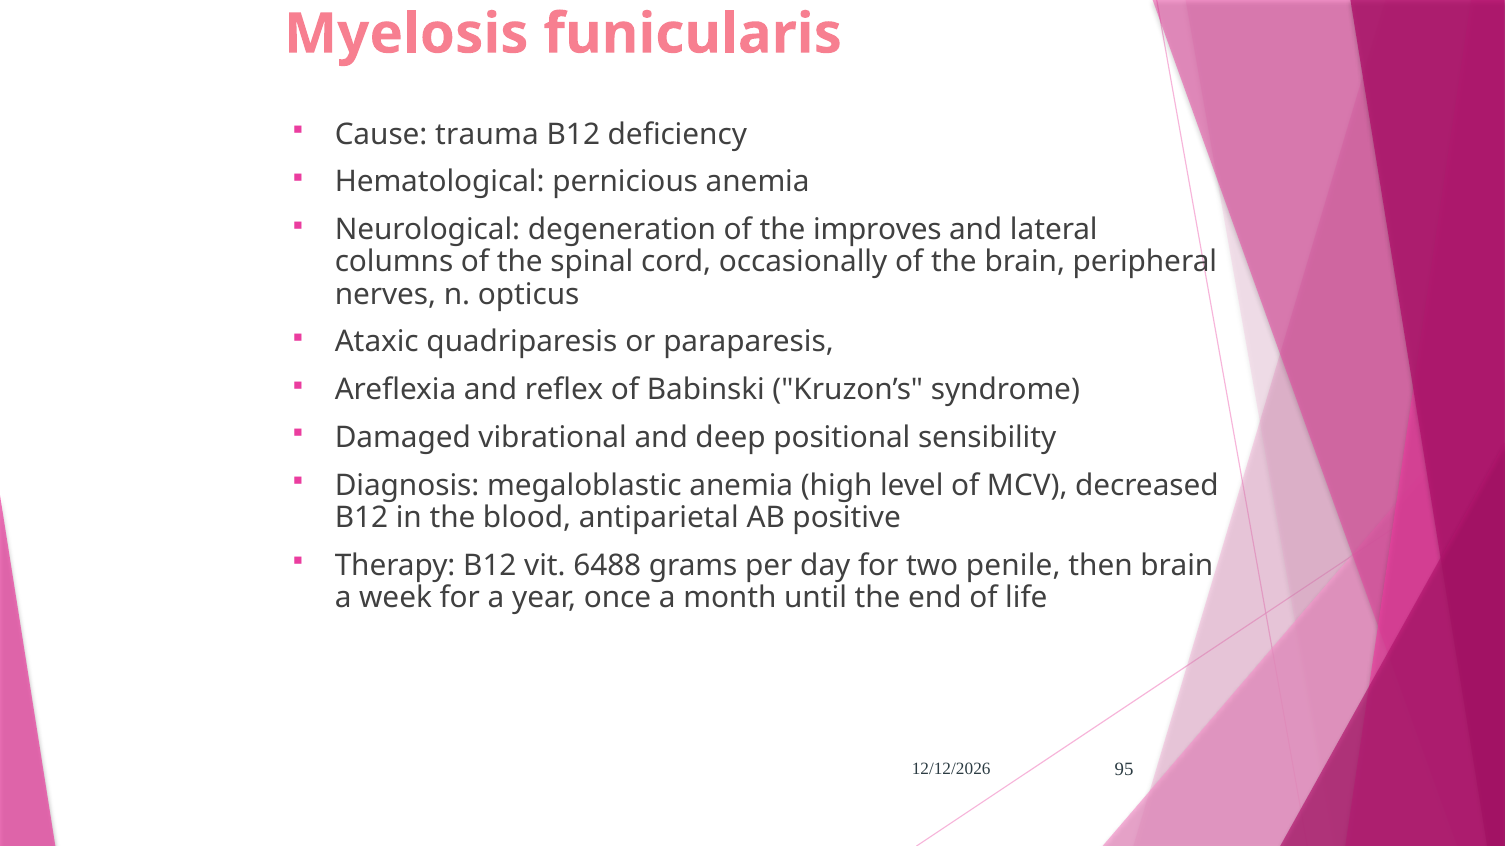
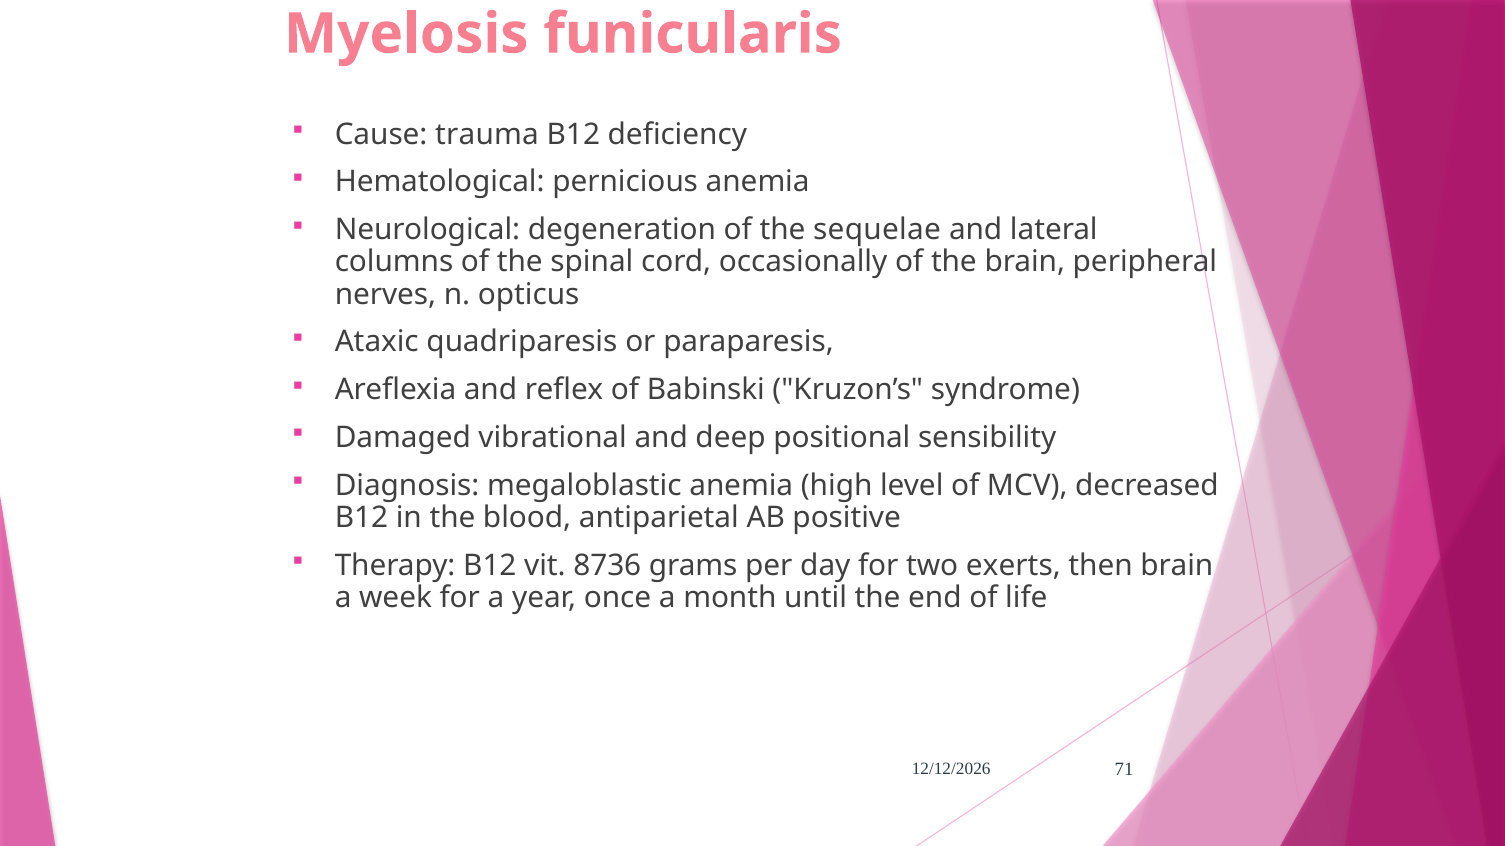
improves: improves -> sequelae (877, 230)
6488: 6488 -> 8736 (607, 566)
penile: penile -> exerts (1013, 566)
95: 95 -> 71 (1124, 770)
